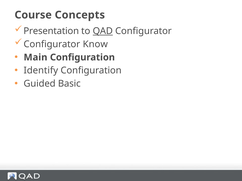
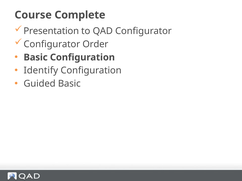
Concepts: Concepts -> Complete (80, 15)
QAD underline: present -> none (103, 31)
Know: Know -> Order (95, 44)
Main: Main -> Basic (36, 57)
